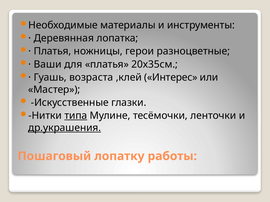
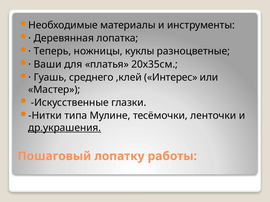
Платья: Платья -> Теперь (52, 51)
герои: герои -> куклы (140, 51)
возраста: возраста -> среднего (91, 78)
типа underline: present -> none (76, 116)
